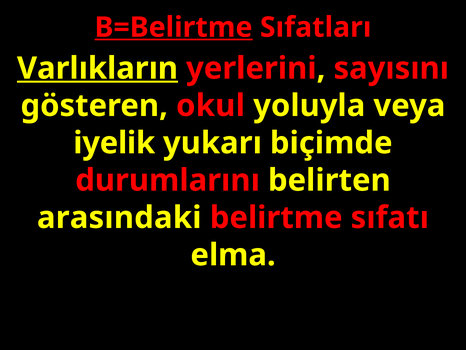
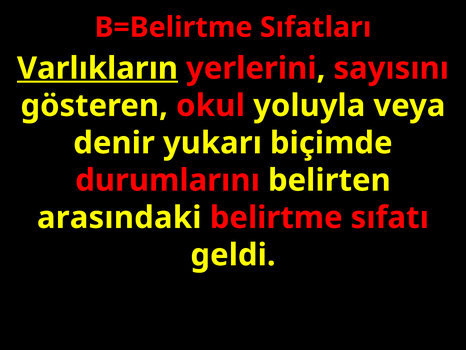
B=Belirtme underline: present -> none (174, 27)
iyelik: iyelik -> denir (114, 143)
elma: elma -> geldi (233, 255)
